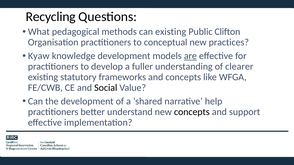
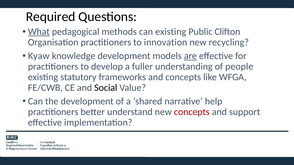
Recycling: Recycling -> Required (51, 17)
What underline: none -> present (39, 32)
conceptual: conceptual -> innovation (166, 42)
practices: practices -> recycling (229, 42)
clearer: clearer -> people (239, 67)
concepts colour: black -> red (192, 112)
